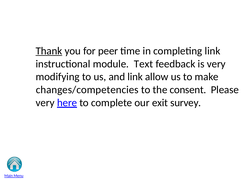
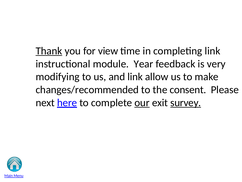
peer: peer -> view (108, 51)
Text: Text -> Year (144, 64)
changes/competencies: changes/competencies -> changes/recommended (87, 89)
very: very -> next (45, 102)
our underline: none -> present (142, 102)
survey underline: none -> present (186, 102)
